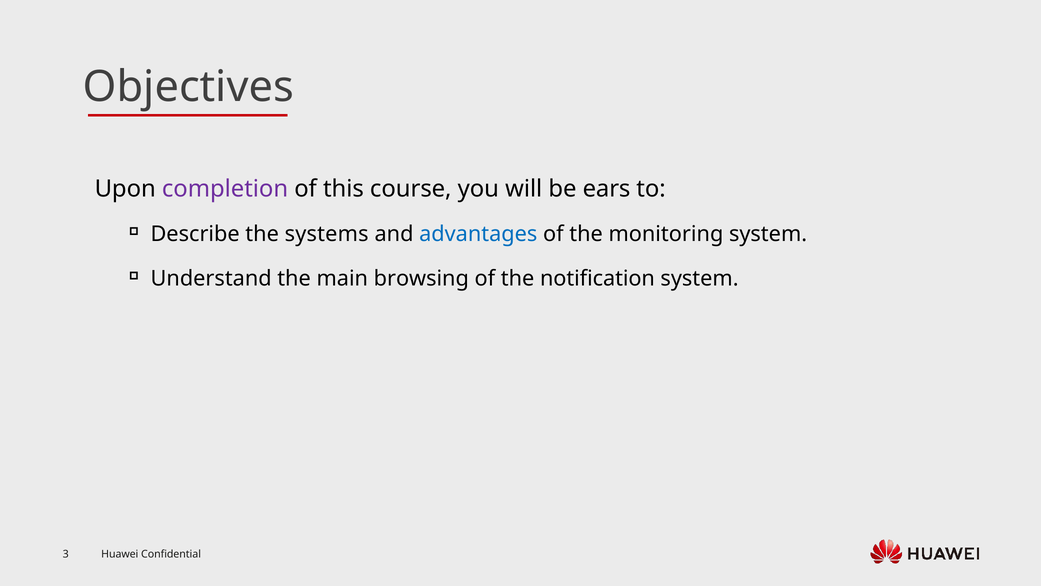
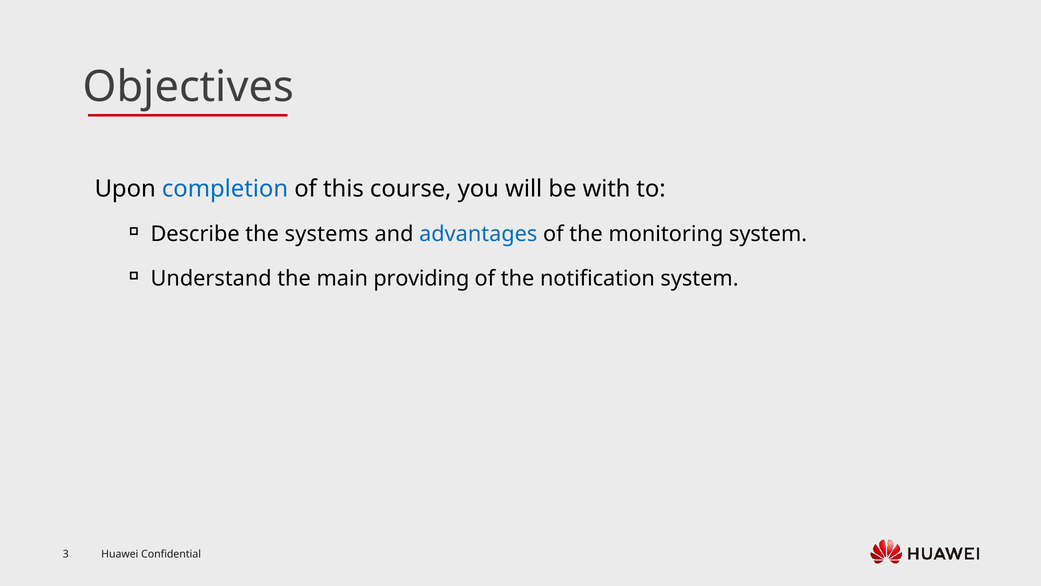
completion colour: purple -> blue (225, 189)
ears: ears -> with (607, 189)
browsing: browsing -> providing (421, 278)
